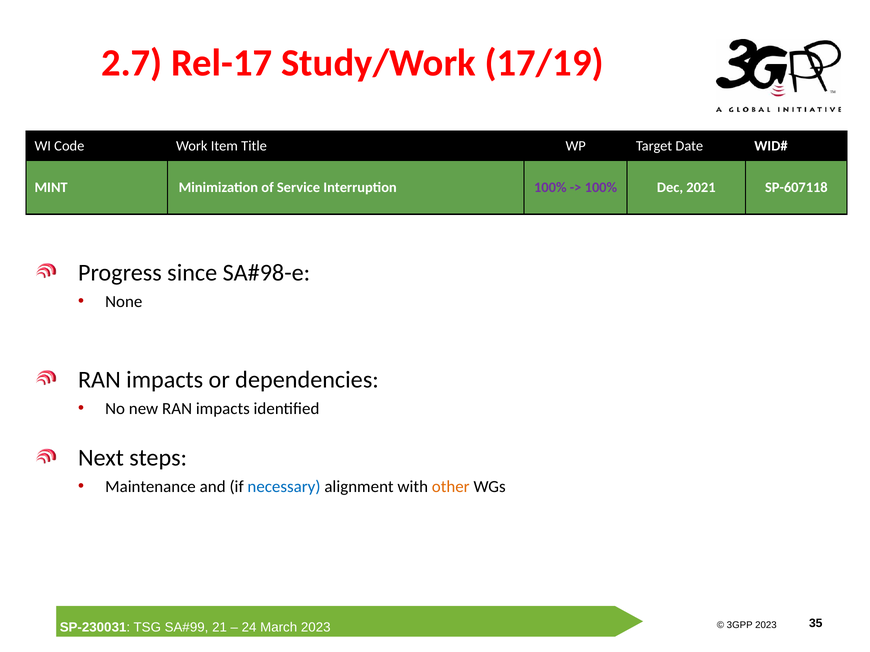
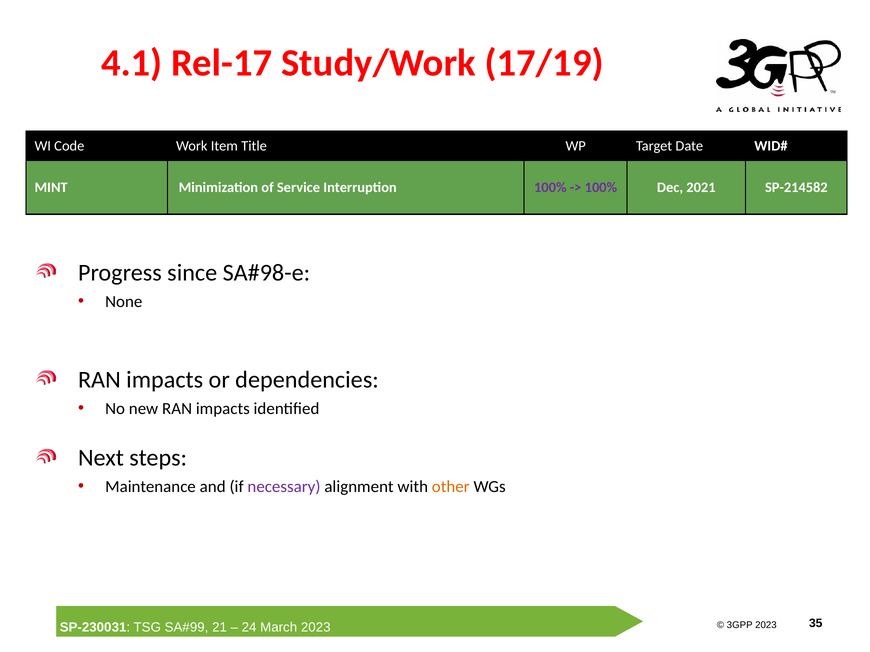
2.7: 2.7 -> 4.1 (132, 63)
SP-607118: SP-607118 -> SP-214582 (796, 188)
necessary colour: blue -> purple (284, 487)
